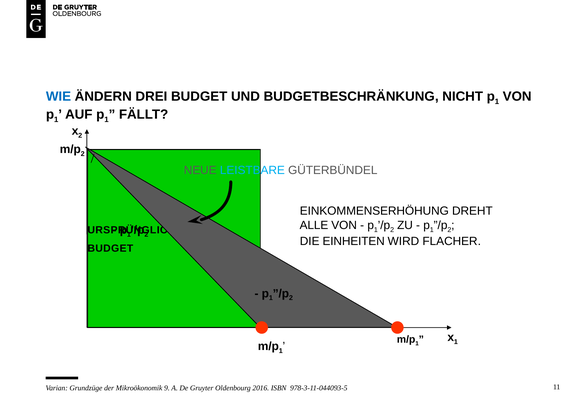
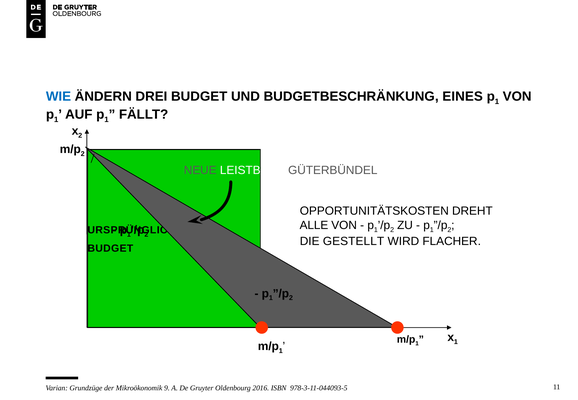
NICHT: NICHT -> EINES (463, 96)
LEISTBARE colour: light blue -> white (252, 170)
EINKOMMENSERHÖHUNG: EINKOMMENSERHÖHUNG -> OPPORTUNITÄTSKOSTEN (374, 211)
EINHEITEN: EINHEITEN -> GESTELLT (354, 241)
